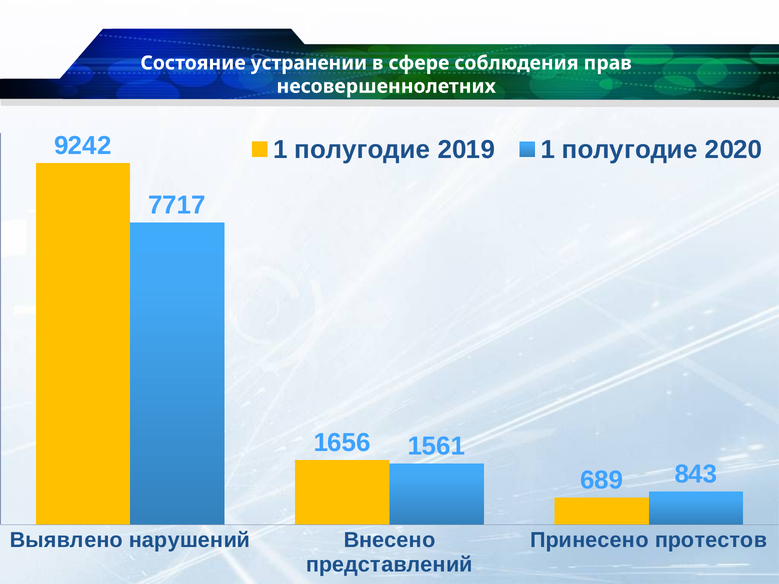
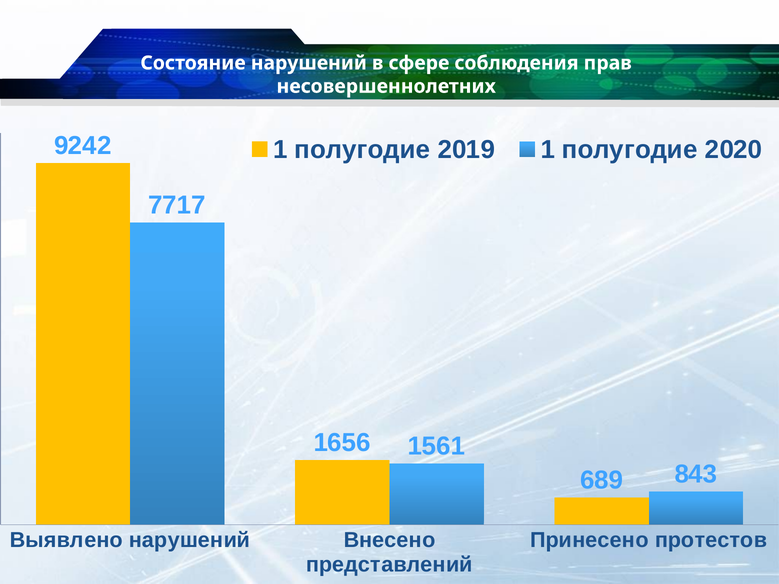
Состояние устранении: устранении -> нарушений (309, 63)
